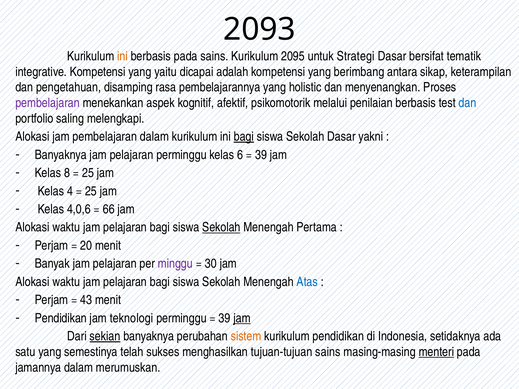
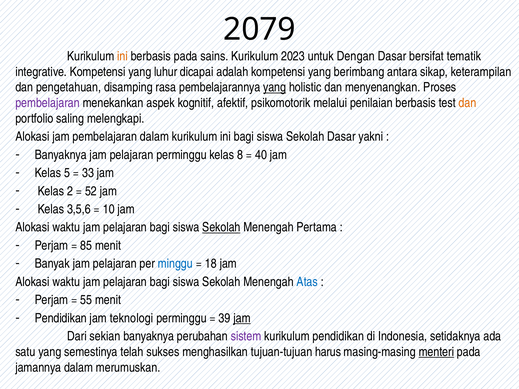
2093: 2093 -> 2079 (259, 30)
2095: 2095 -> 2023 (293, 56)
Strategi: Strategi -> Dengan (356, 56)
yaitu: yaitu -> luhur (166, 72)
yang underline: none -> present (275, 87)
dan colour: blue -> orange (468, 103)
bagi underline: present -> none (244, 137)
6: 6 -> 8 (240, 155)
39: 39 -> 40 (261, 155)
8: 8 -> 5 (67, 173)
25: 25 -> 33 (88, 173)
4: 4 -> 2 (70, 191)
25: 25 -> 52 (91, 191)
4,0,6: 4,0,6 -> 3,5,6 (79, 209)
66: 66 -> 10 (109, 209)
20: 20 -> 85 (86, 246)
minggu colour: purple -> blue (175, 264)
30: 30 -> 18 (211, 264)
43: 43 -> 55 (86, 300)
sekian underline: present -> none (105, 337)
sistem colour: orange -> purple (246, 337)
tujuan-tujuan sains: sains -> harus (328, 352)
